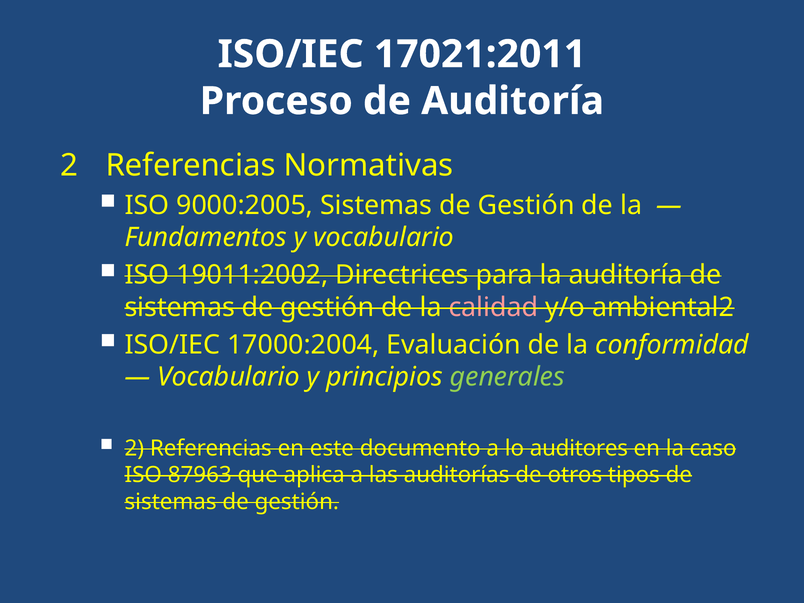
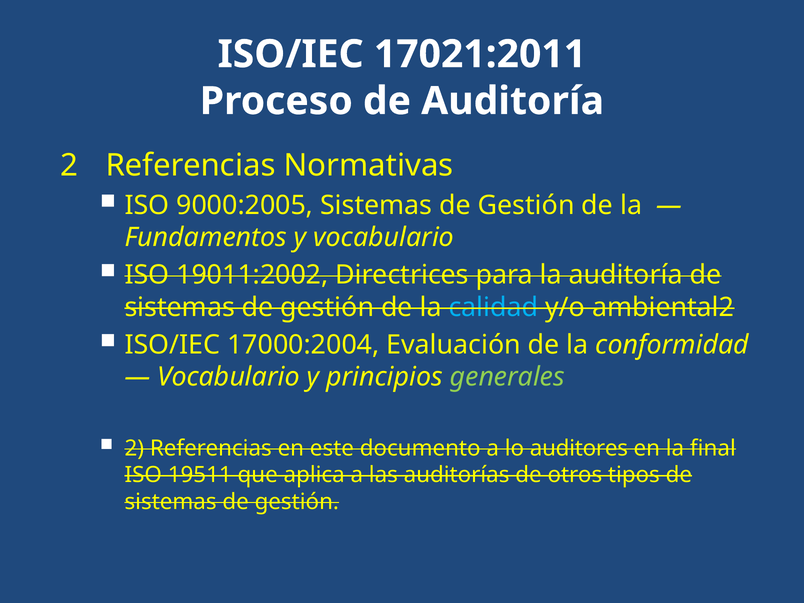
calidad colour: pink -> light blue (493, 307)
caso: caso -> final (713, 448)
87963: 87963 -> 19511 (200, 475)
